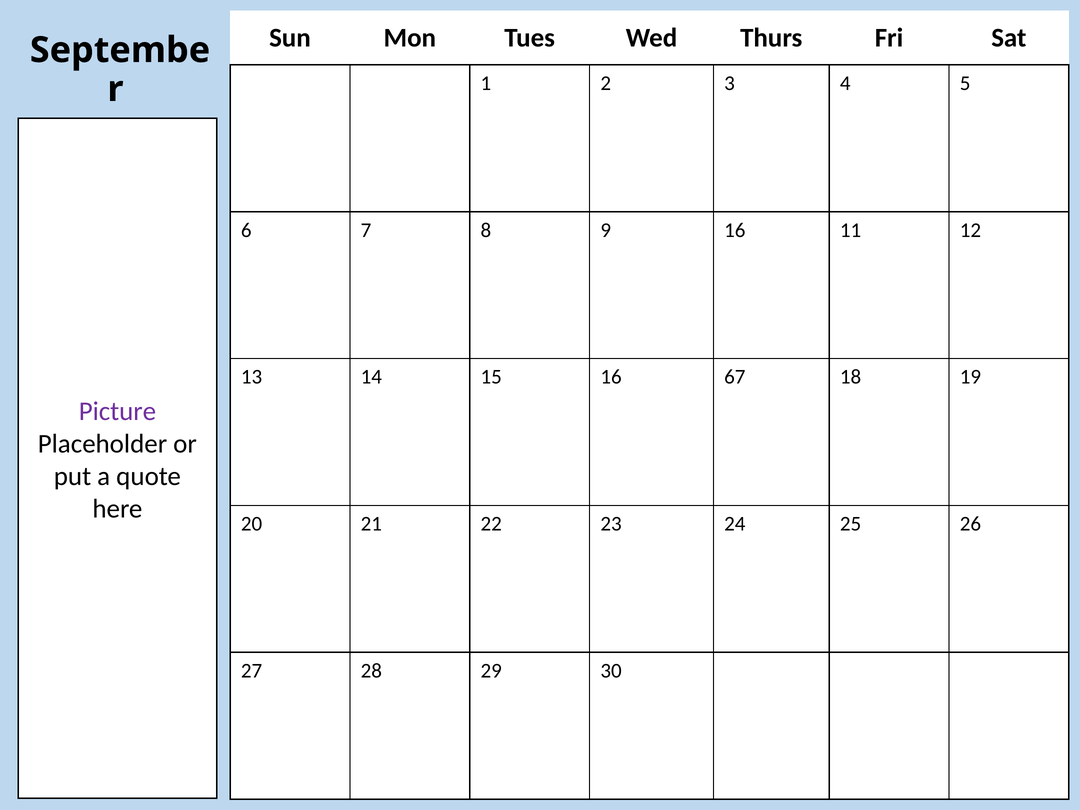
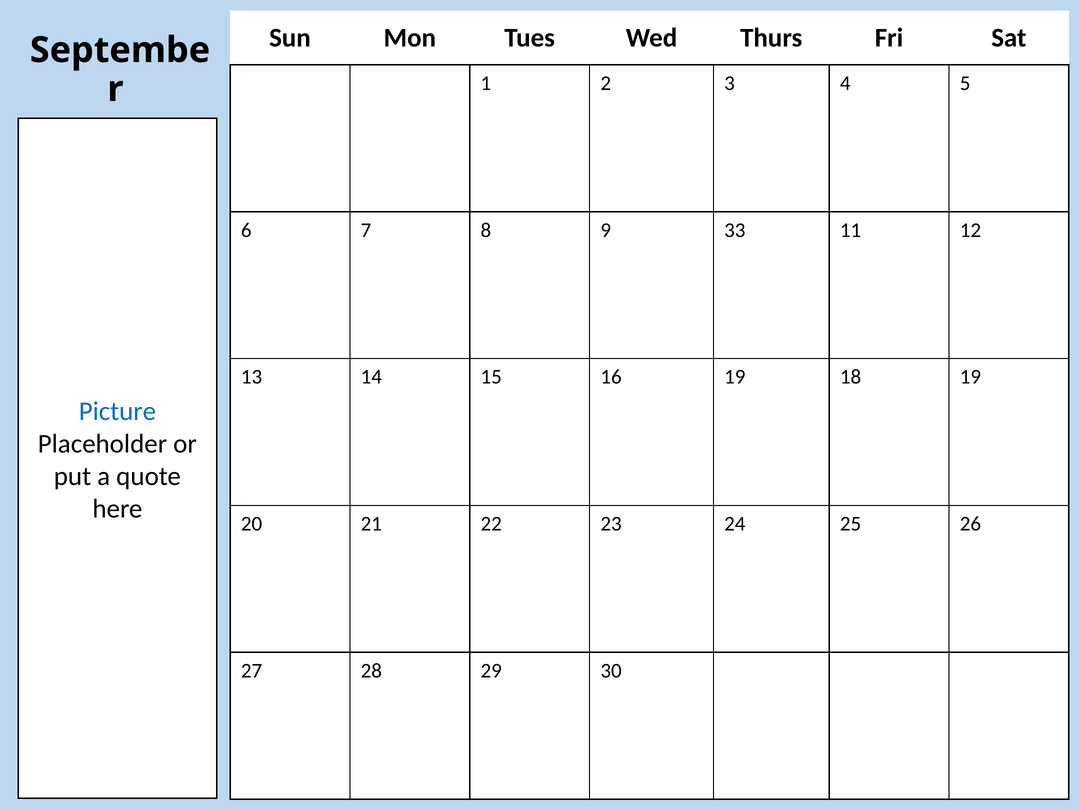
9 16: 16 -> 33 (735, 230)
16 67: 67 -> 19 (735, 377)
Picture colour: purple -> blue (117, 411)
